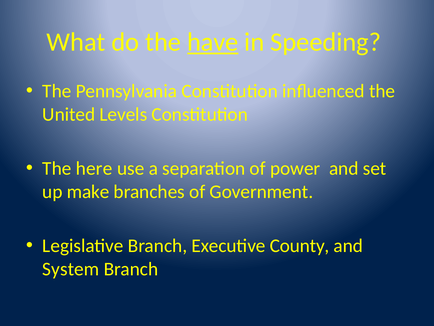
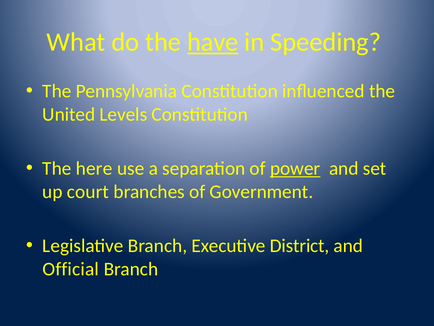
power underline: none -> present (295, 168)
make: make -> court (88, 191)
County: County -> District (300, 246)
System: System -> Official (71, 269)
